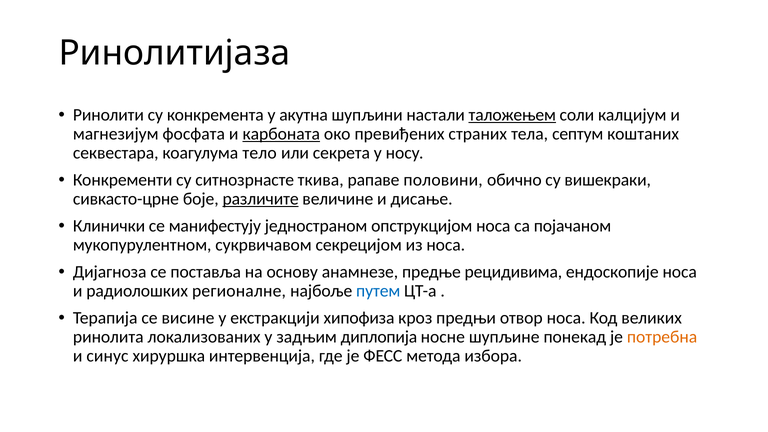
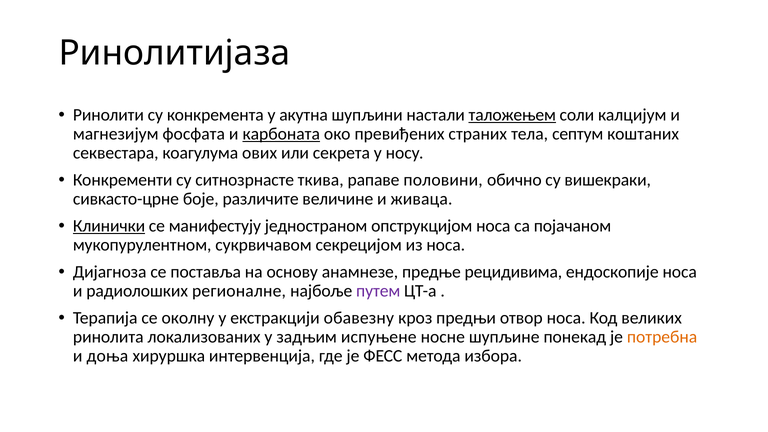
тело: тело -> ових (260, 153)
различите underline: present -> none (261, 199)
дисање: дисање -> живаца (421, 199)
Клинички underline: none -> present (109, 226)
путем colour: blue -> purple (378, 291)
висине: висине -> околну (188, 318)
хипофиза: хипофиза -> обавезну (359, 318)
диплопија: диплопија -> испуњене (379, 337)
синус: синус -> доња (107, 356)
